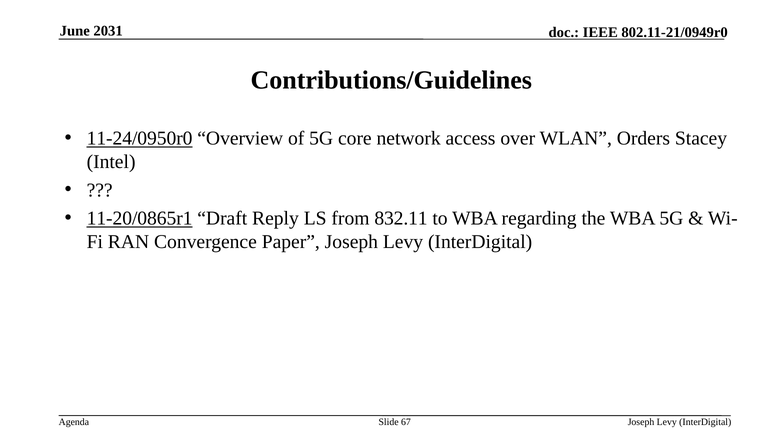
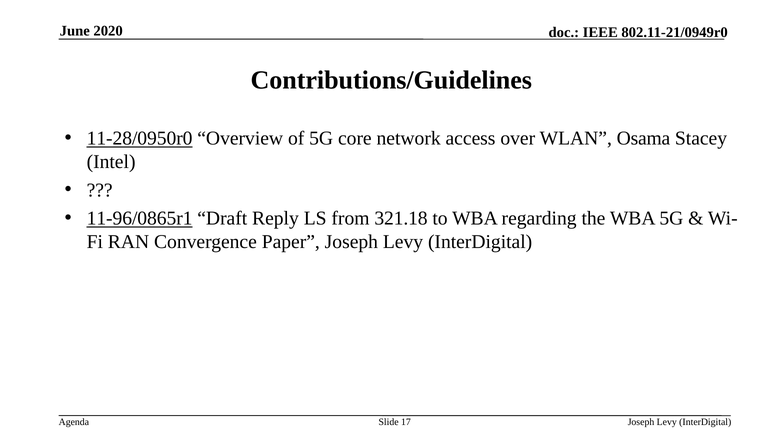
2031: 2031 -> 2020 (108, 31)
11-24/0950r0: 11-24/0950r0 -> 11-28/0950r0 (140, 138)
Orders: Orders -> Osama (644, 138)
11-20/0865r1: 11-20/0865r1 -> 11-96/0865r1 (140, 219)
832.11: 832.11 -> 321.18 (401, 219)
67: 67 -> 17 (406, 422)
